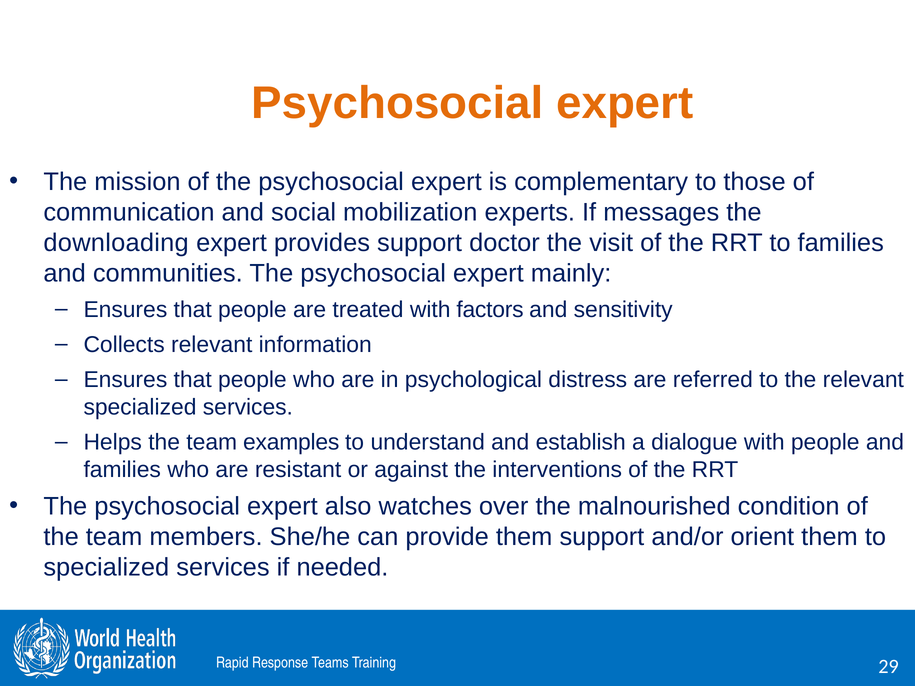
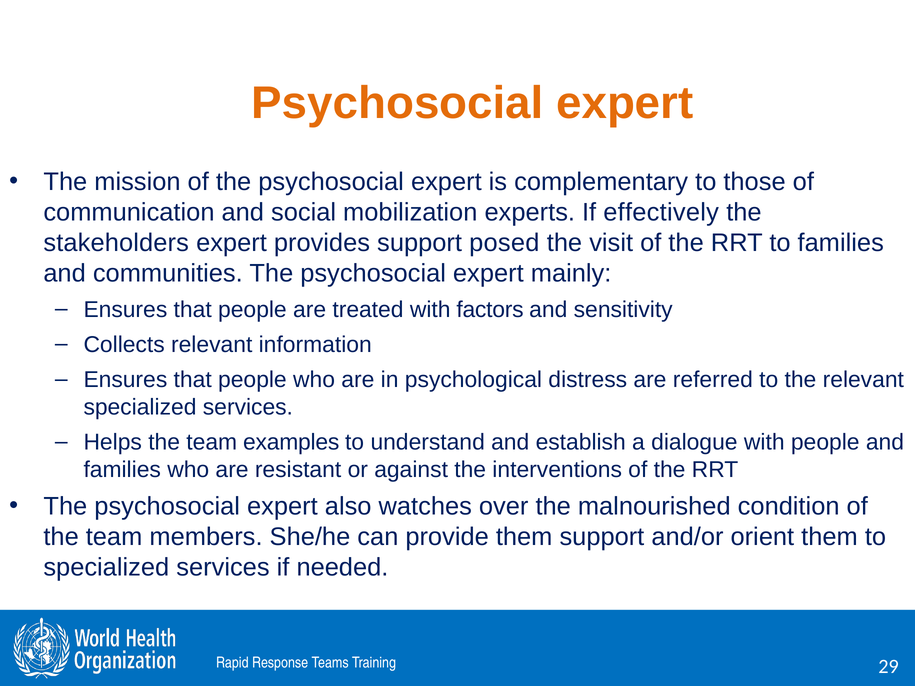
messages: messages -> effectively (661, 212)
downloading: downloading -> stakeholders (116, 243)
doctor: doctor -> posed (504, 243)
